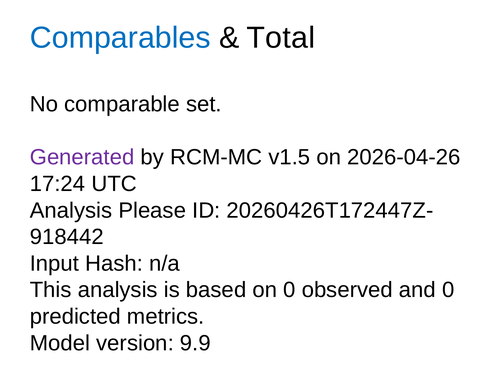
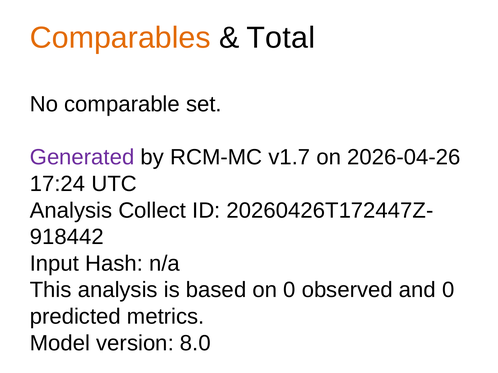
Comparables colour: blue -> orange (120, 38)
v1.5: v1.5 -> v1.7 (289, 158)
Please: Please -> Collect (152, 211)
9.9: 9.9 -> 8.0 (195, 344)
